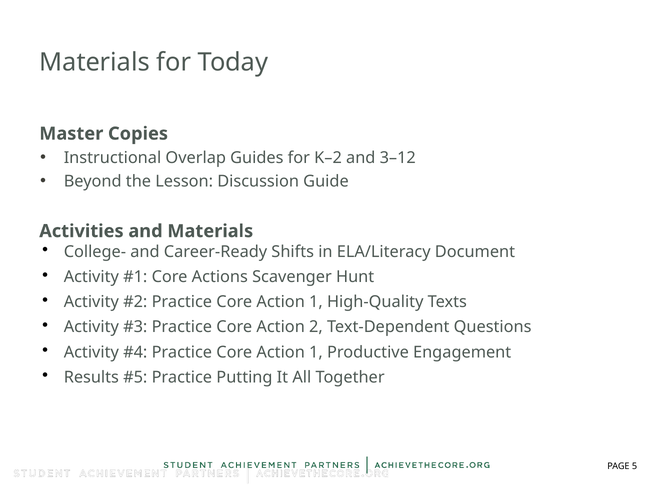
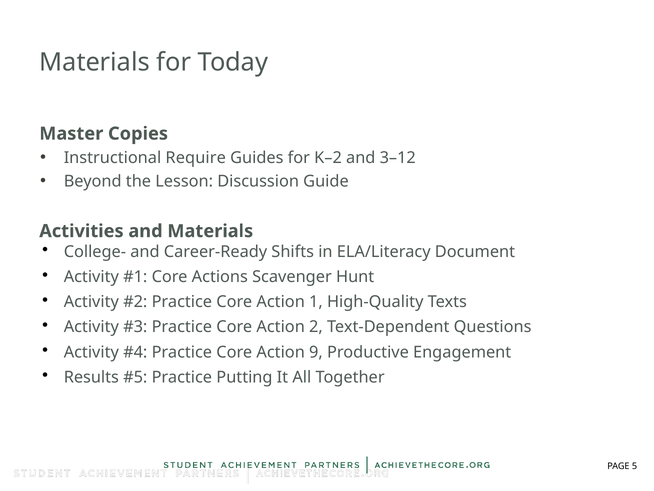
Overlap: Overlap -> Require (196, 158)
1: 1 -> 9 (316, 352)
